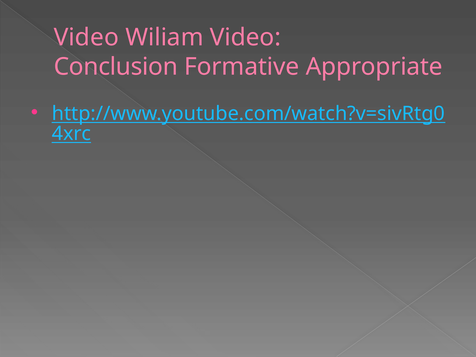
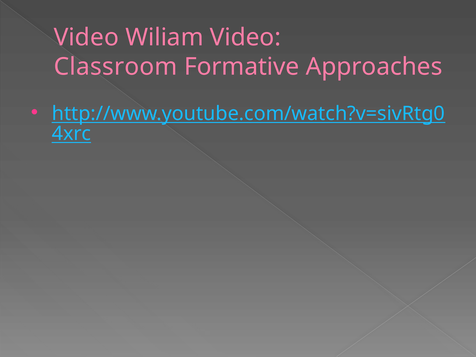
Conclusion: Conclusion -> Classroom (116, 67)
Appropriate: Appropriate -> Approaches (374, 67)
